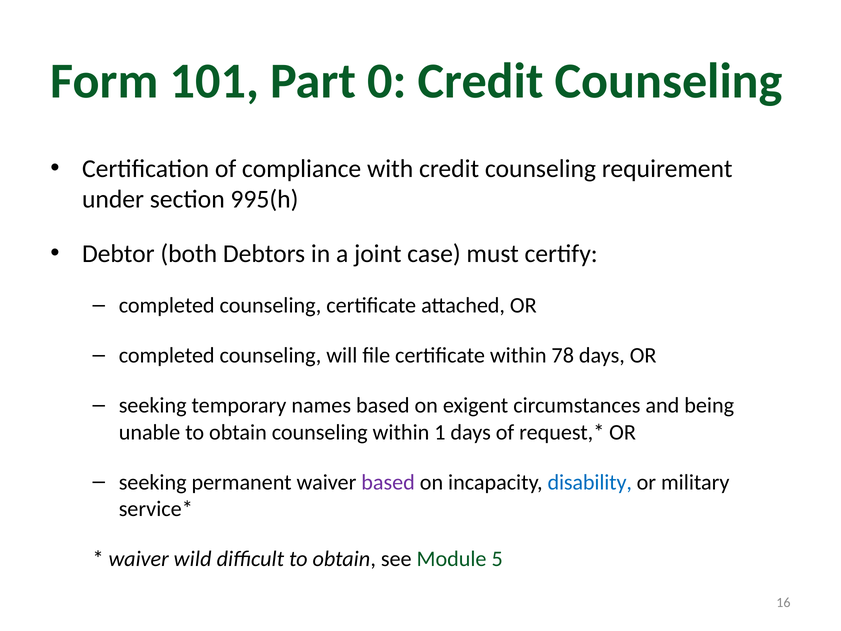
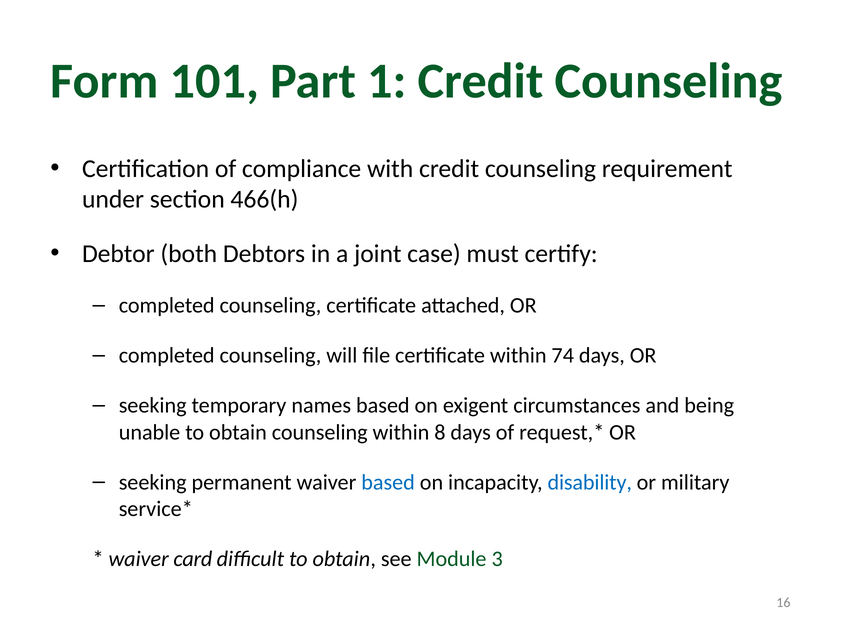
0: 0 -> 1 (387, 81)
995(h: 995(h -> 466(h (264, 199)
78: 78 -> 74 (563, 355)
1: 1 -> 8 (440, 432)
based colour: purple -> blue (388, 482)
wild: wild -> card (193, 559)
5: 5 -> 3 (497, 559)
